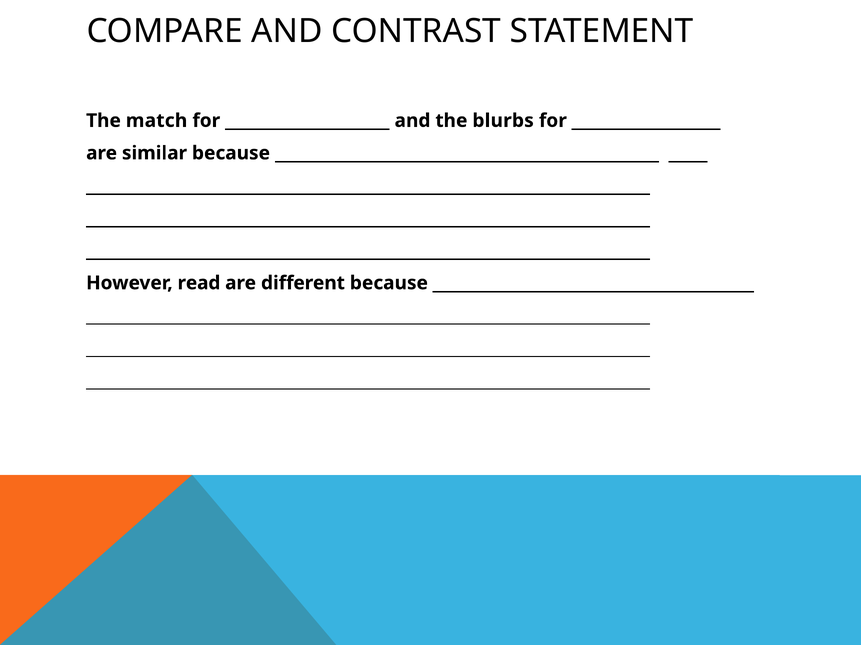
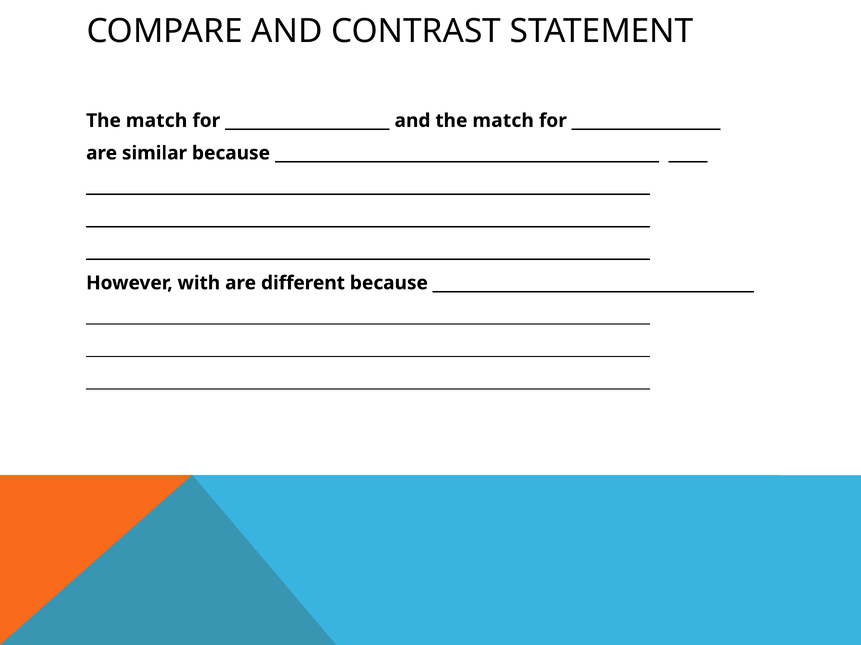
and the blurbs: blurbs -> match (503, 121)
read: read -> with (199, 283)
